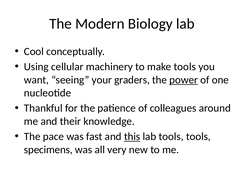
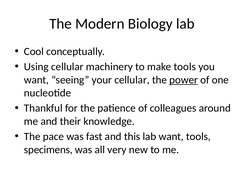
your graders: graders -> cellular (132, 80)
this underline: present -> none (132, 137)
lab tools: tools -> want (171, 137)
